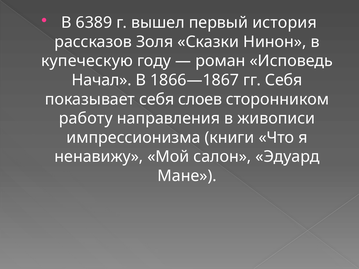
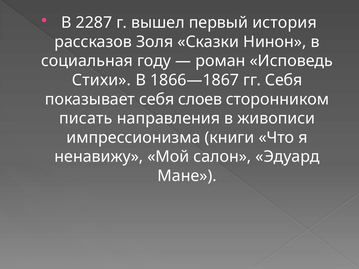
6389: 6389 -> 2287 (94, 23)
купеческую: купеческую -> социальная (87, 61)
Начал: Начал -> Стихи (101, 80)
работу: работу -> писать (86, 119)
